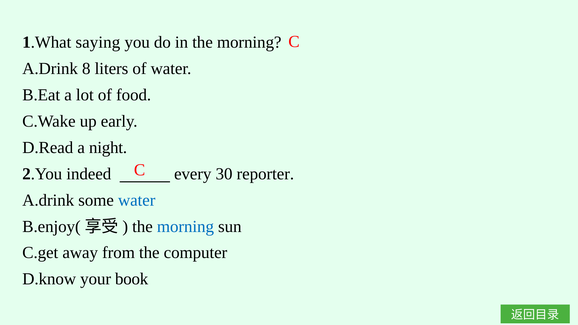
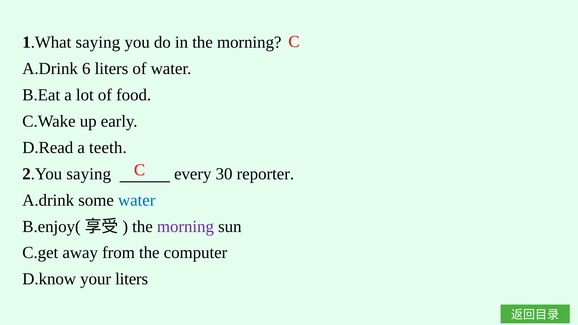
8: 8 -> 6 (86, 69)
night: night -> teeth (108, 148)
2.You indeed: indeed -> saying (89, 174)
morning colour: blue -> purple (185, 227)
your book: book -> liters (132, 279)
